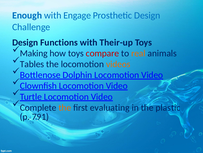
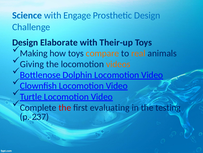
Enough: Enough -> Science (27, 15)
Functions: Functions -> Elaborate (59, 42)
compare colour: red -> orange (102, 53)
Tables: Tables -> Giving (32, 64)
the colour: orange -> red (65, 107)
plastic: plastic -> testing (168, 107)
791: 791 -> 237 (40, 116)
